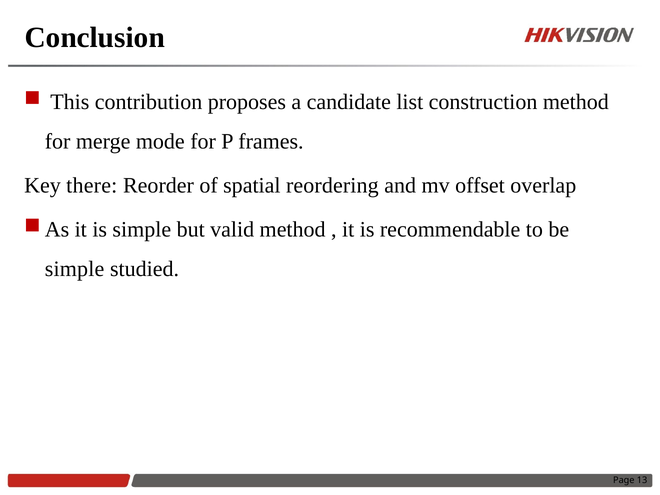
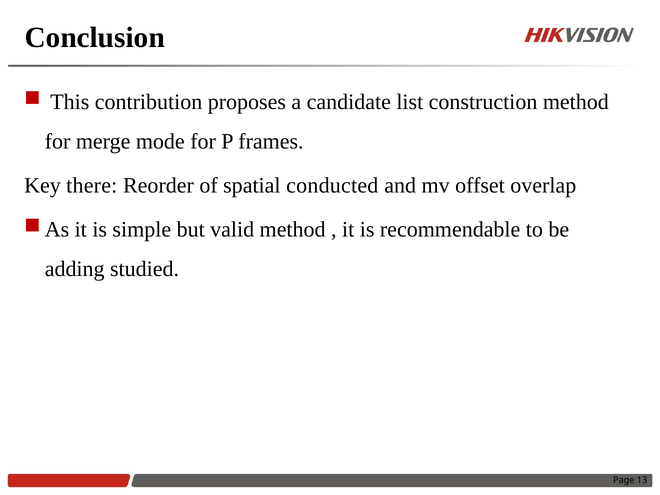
reordering: reordering -> conducted (332, 186)
simple: simple -> adding (75, 269)
